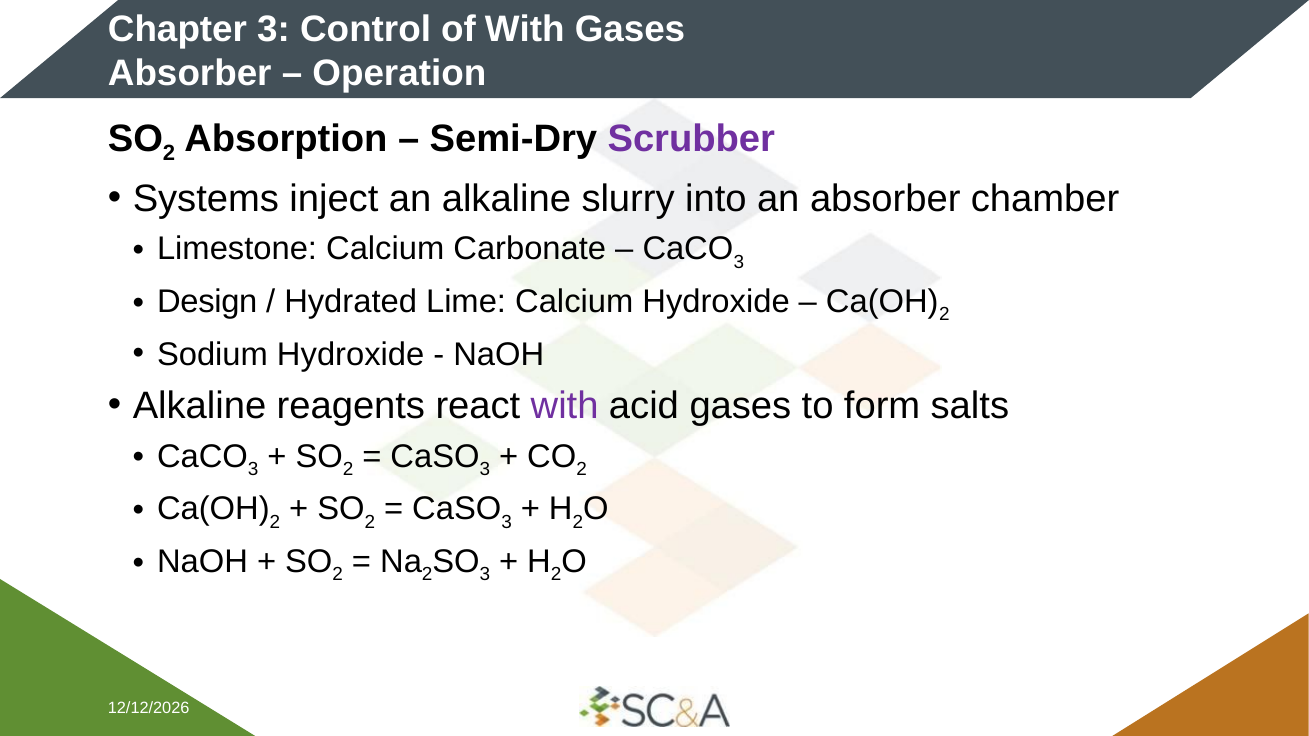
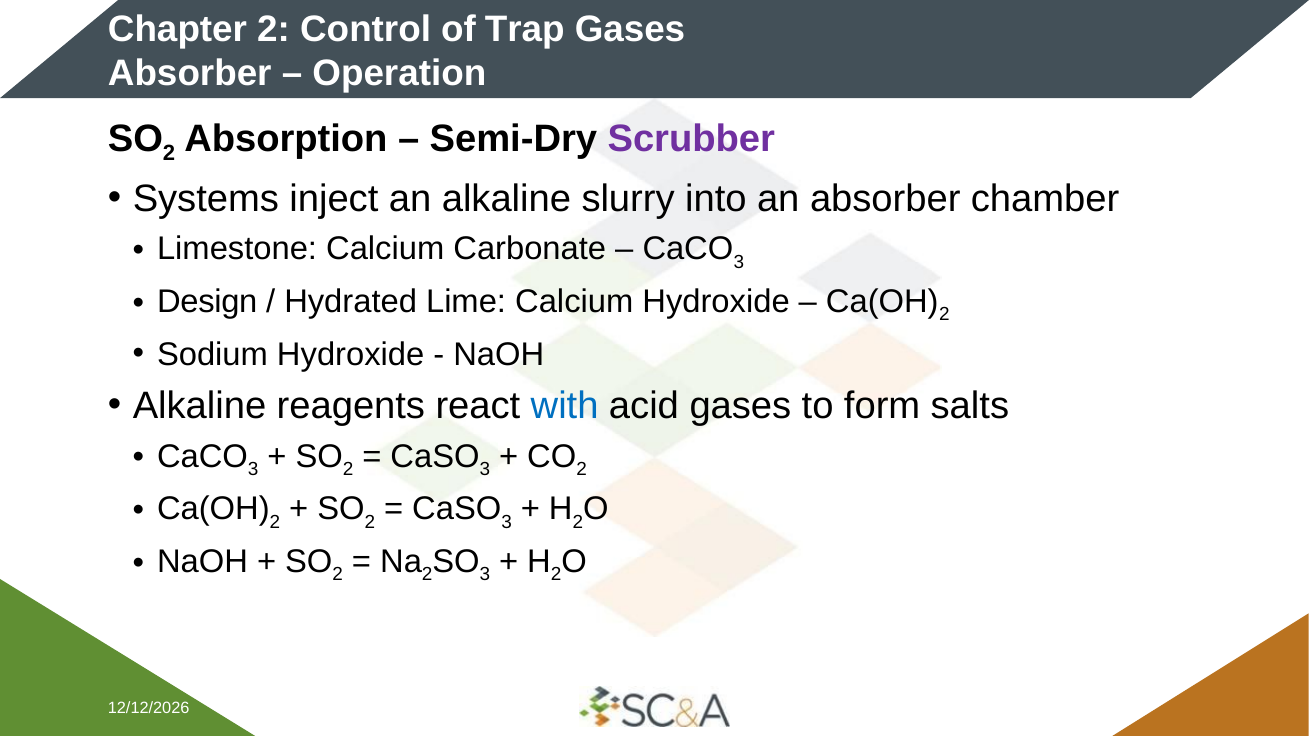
Chapter 3: 3 -> 2 (274, 30)
of With: With -> Trap (525, 30)
with colour: purple -> blue (565, 406)
